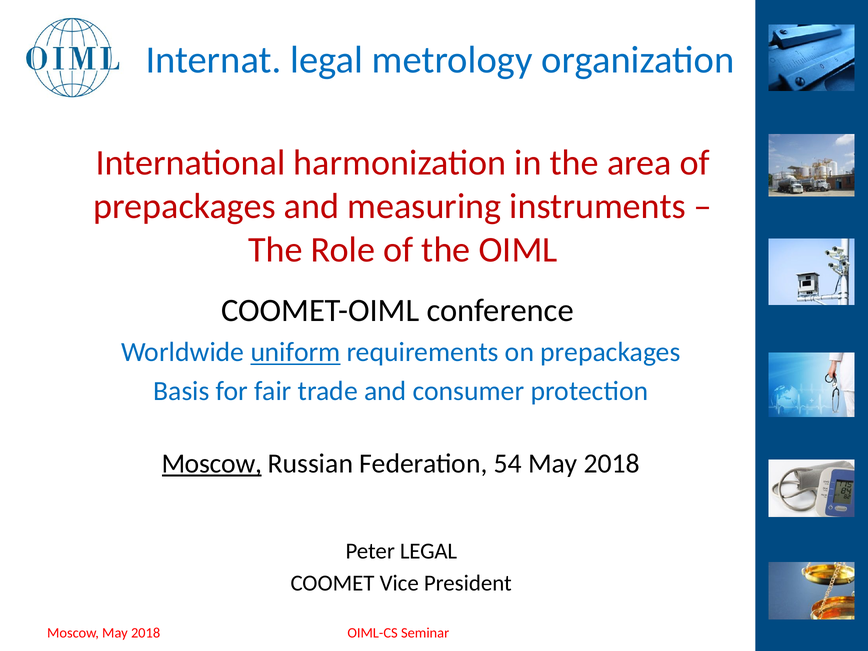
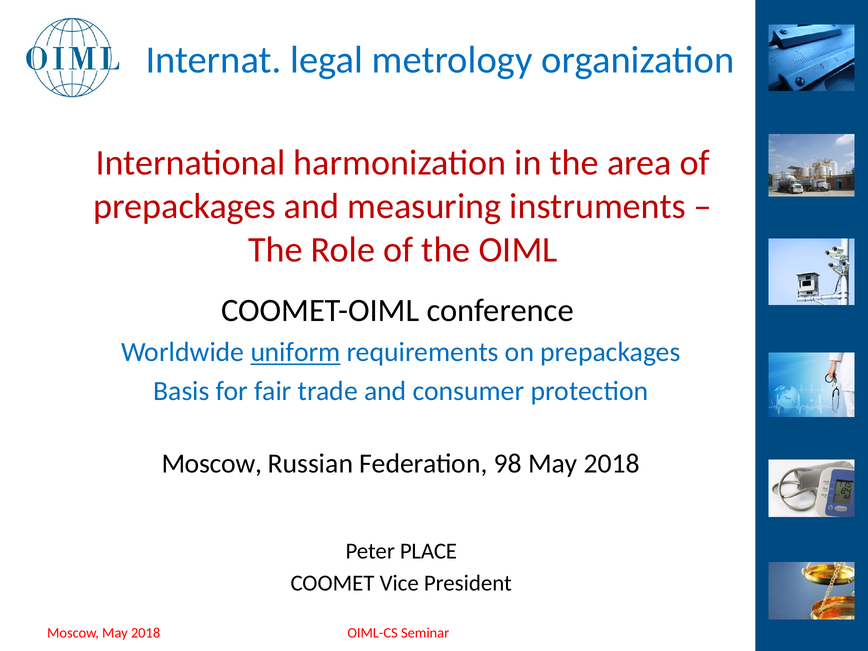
Moscow underline: present -> none (212, 464)
54: 54 -> 98 (508, 464)
Peter LEGAL: LEGAL -> PLACE (428, 551)
